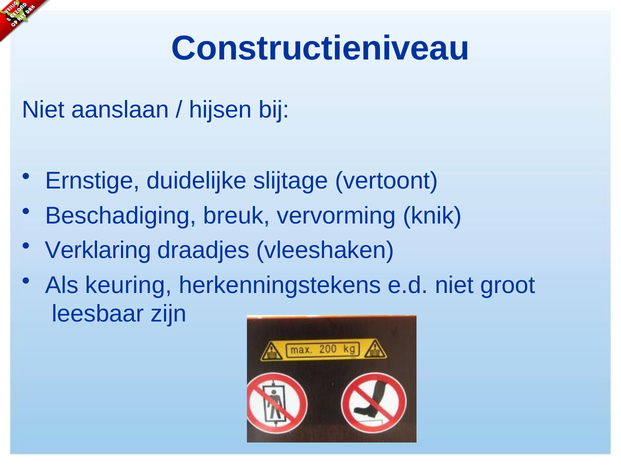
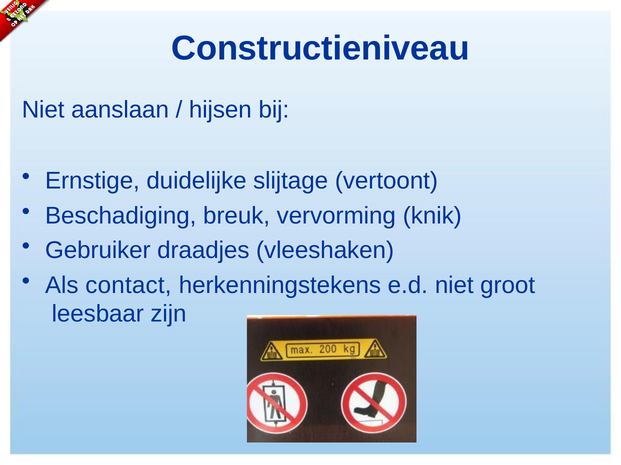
Verklaring: Verklaring -> Gebruiker (98, 251)
keuring: keuring -> contact (128, 286)
